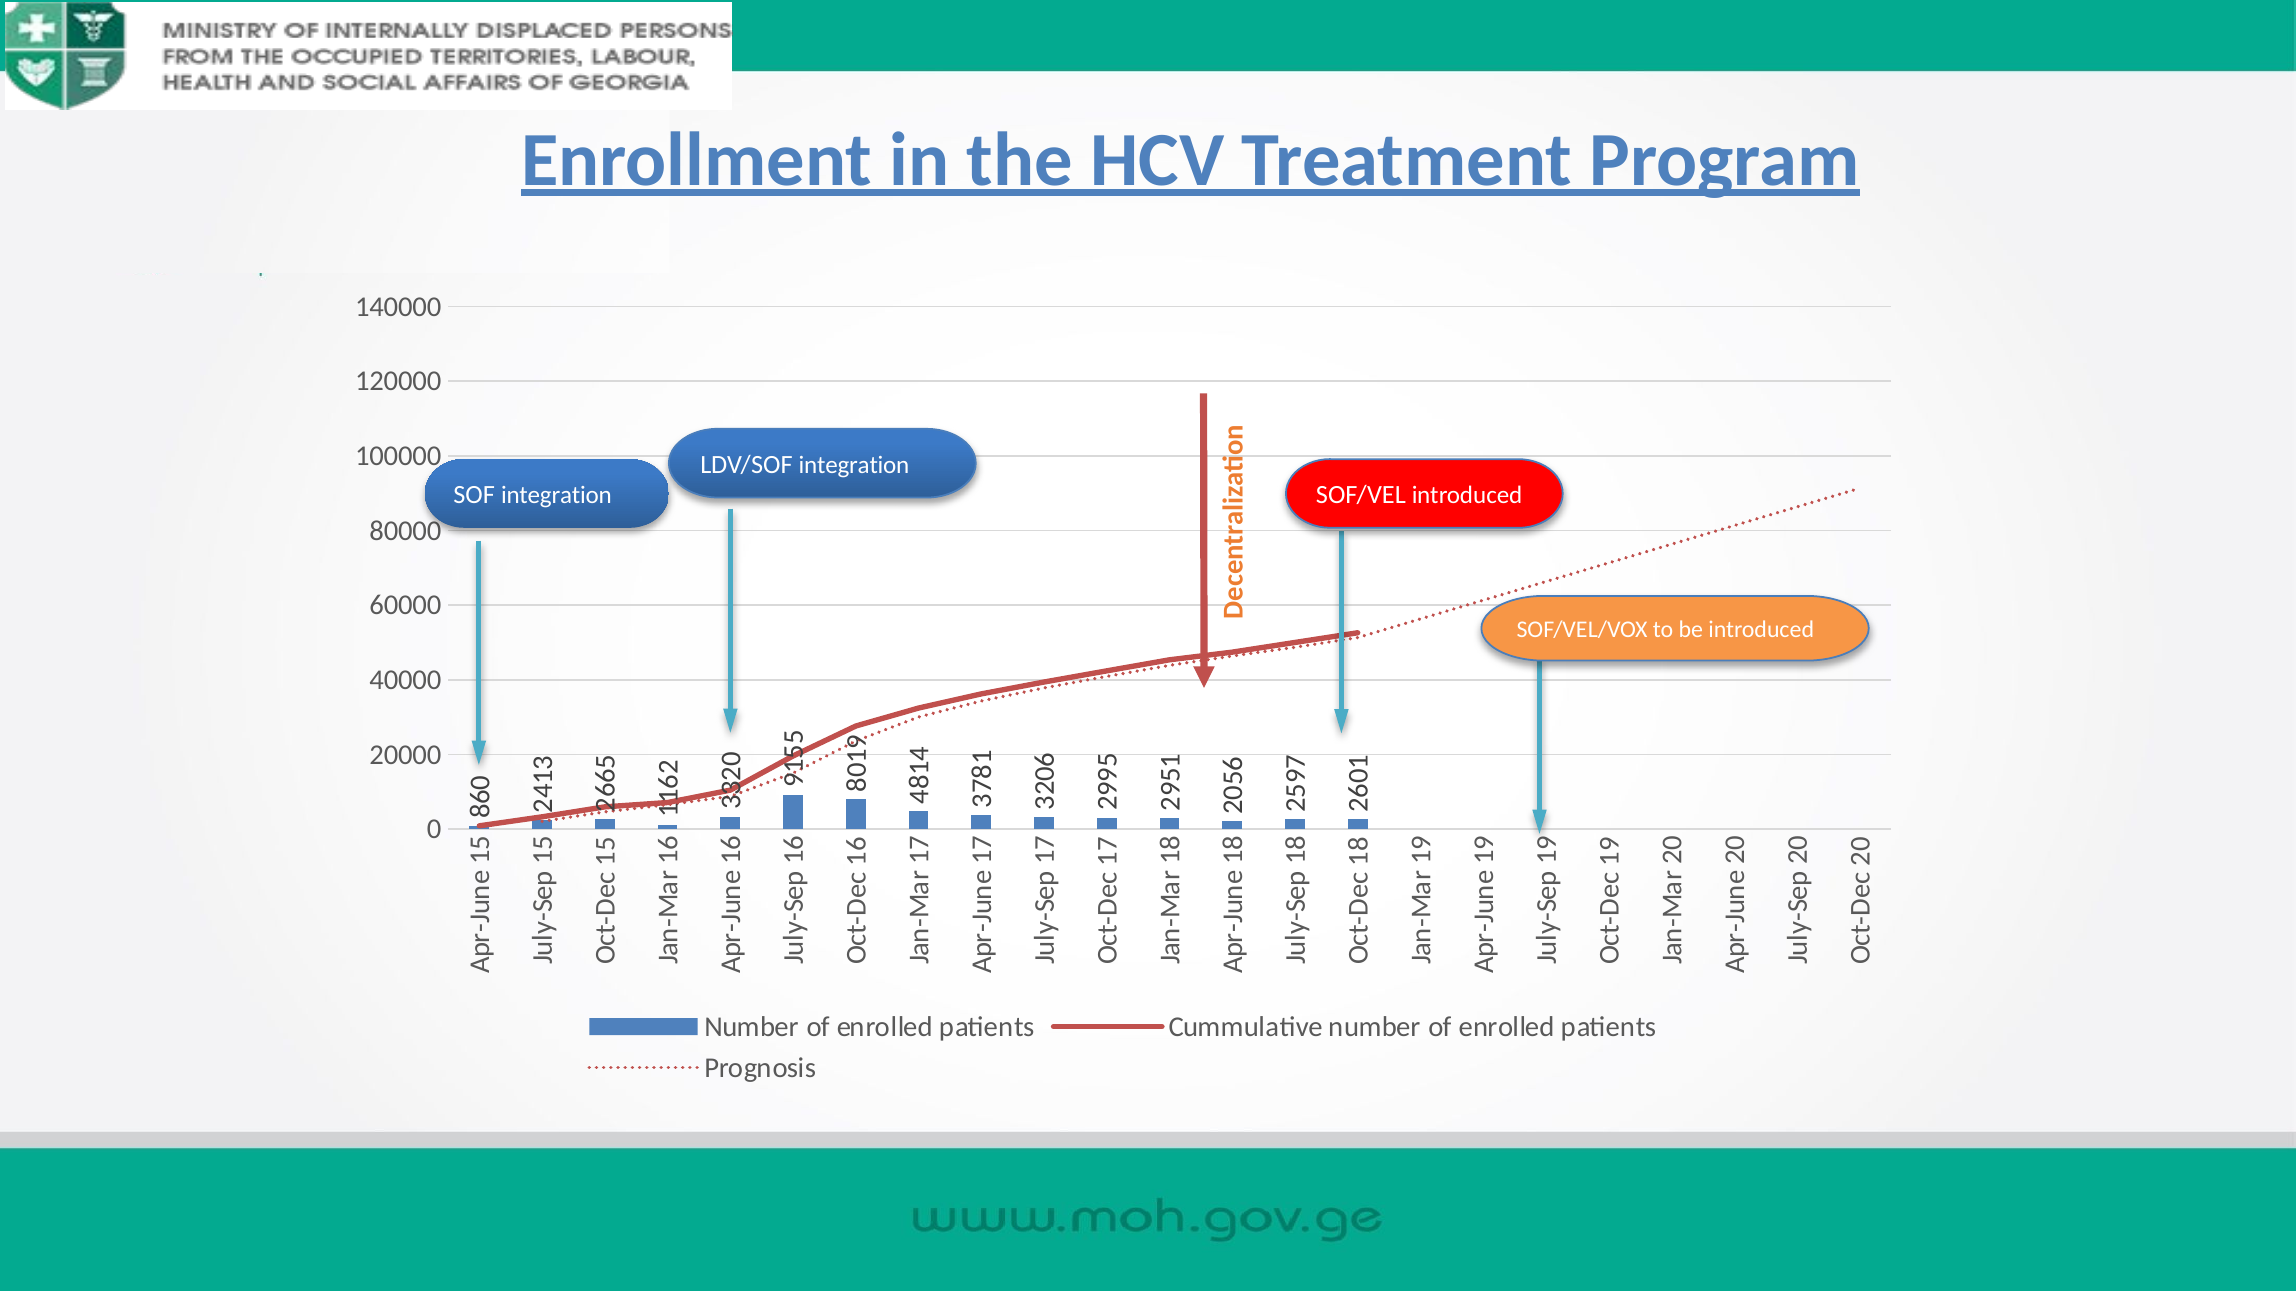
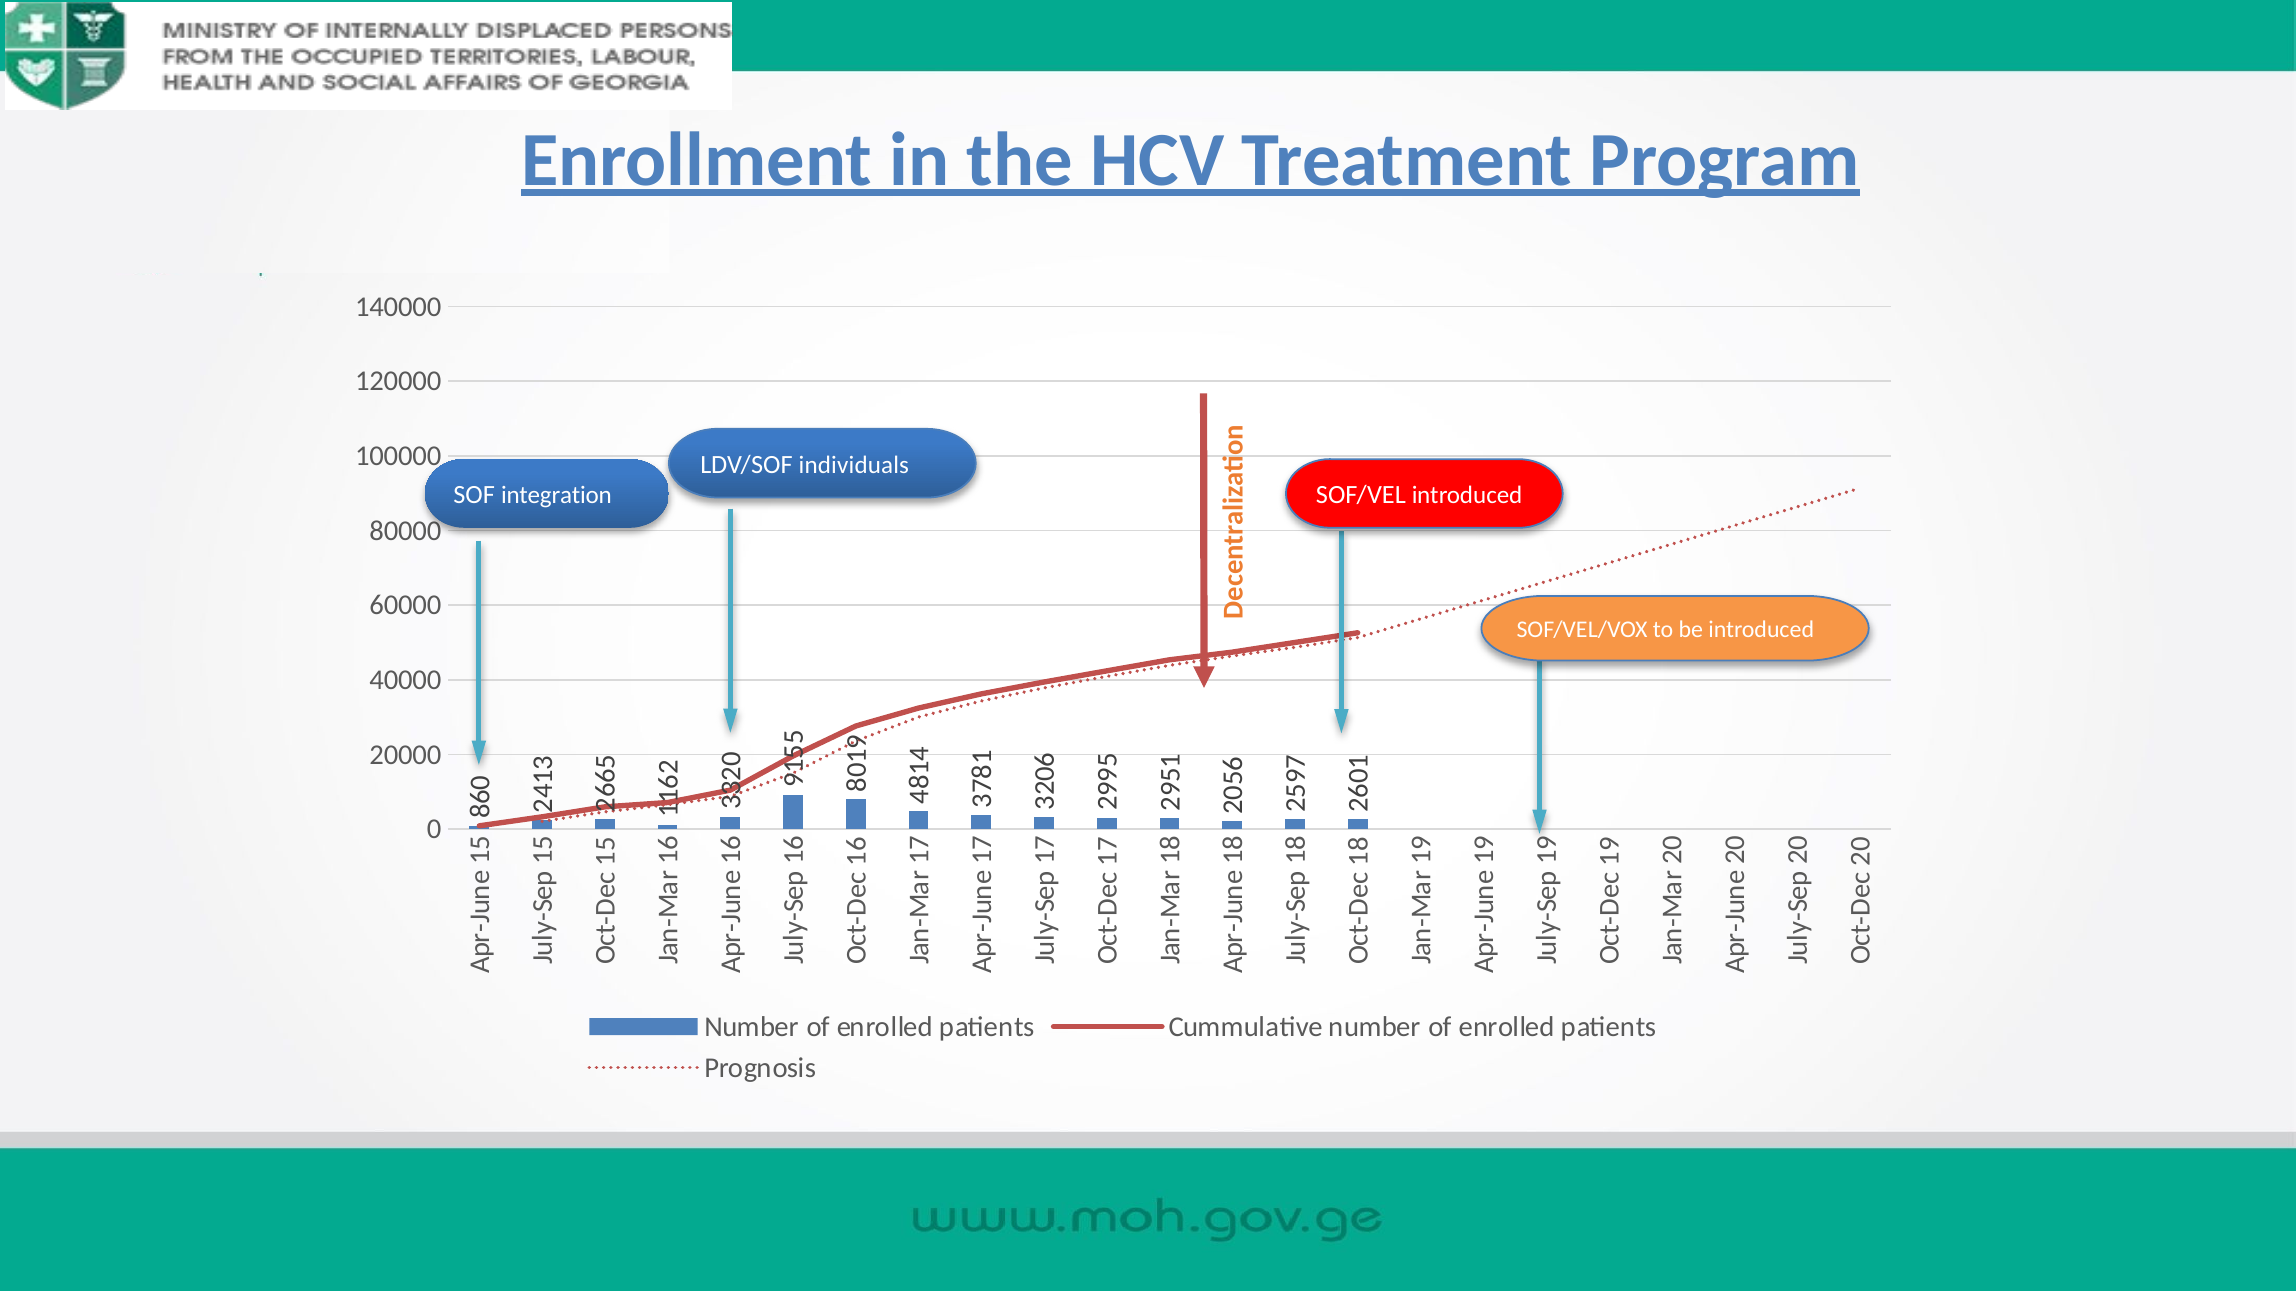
LDV/SOF integration: integration -> individuals (854, 466)
